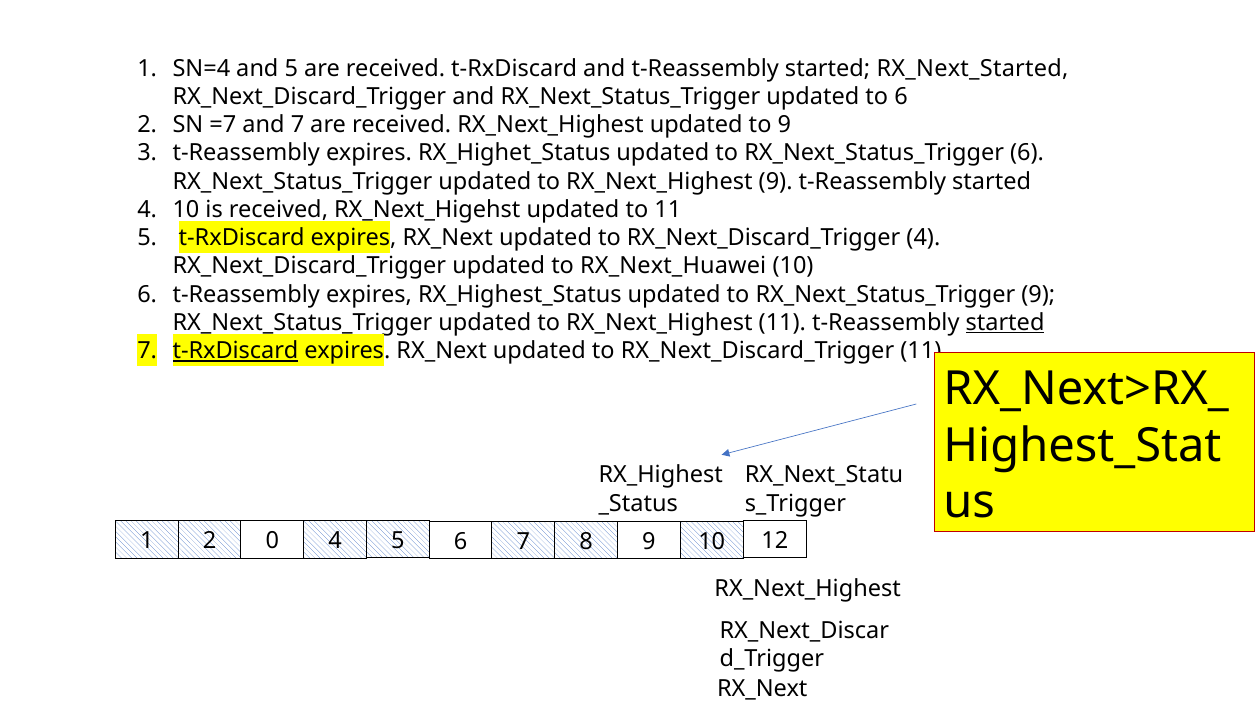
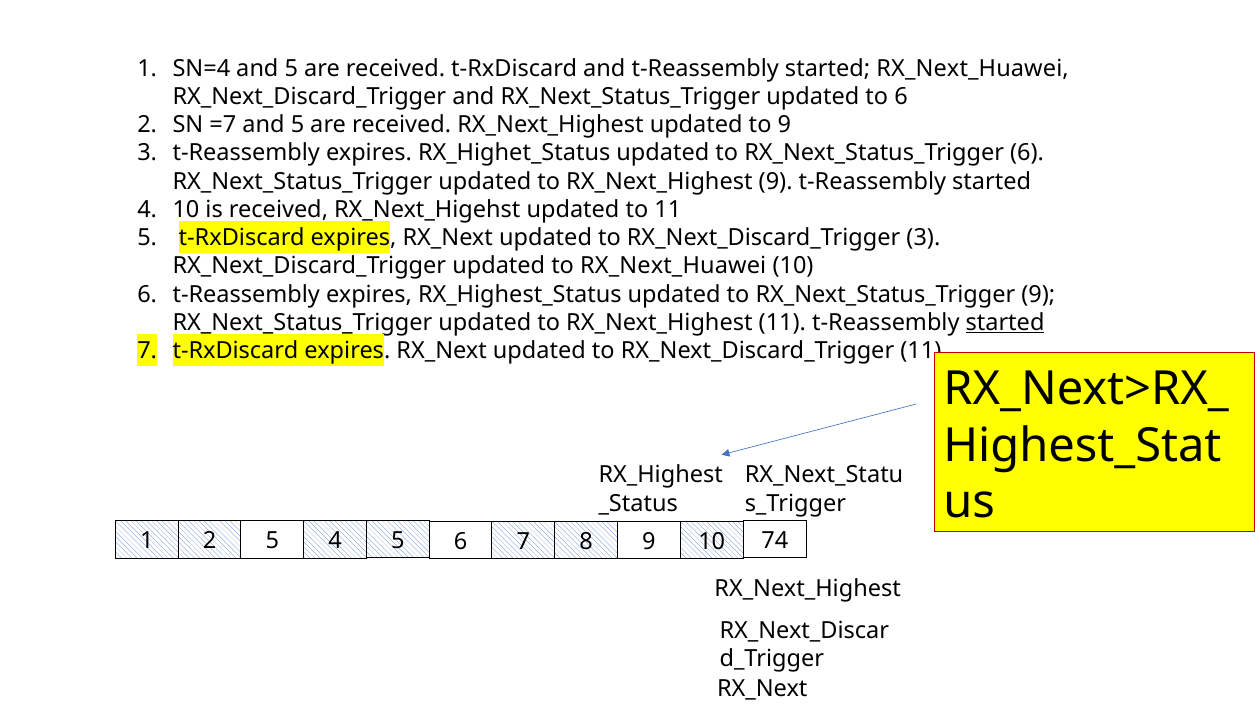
started RX_Next_Started: RX_Next_Started -> RX_Next_Huawei (973, 68)
=7 and 7: 7 -> 5 (297, 125)
RX_Next_Discard_Trigger 4: 4 -> 3 (923, 238)
t-RxDiscard underline: present -> none (236, 351)
2 0: 0 -> 5 (272, 541)
12: 12 -> 74 (775, 541)
